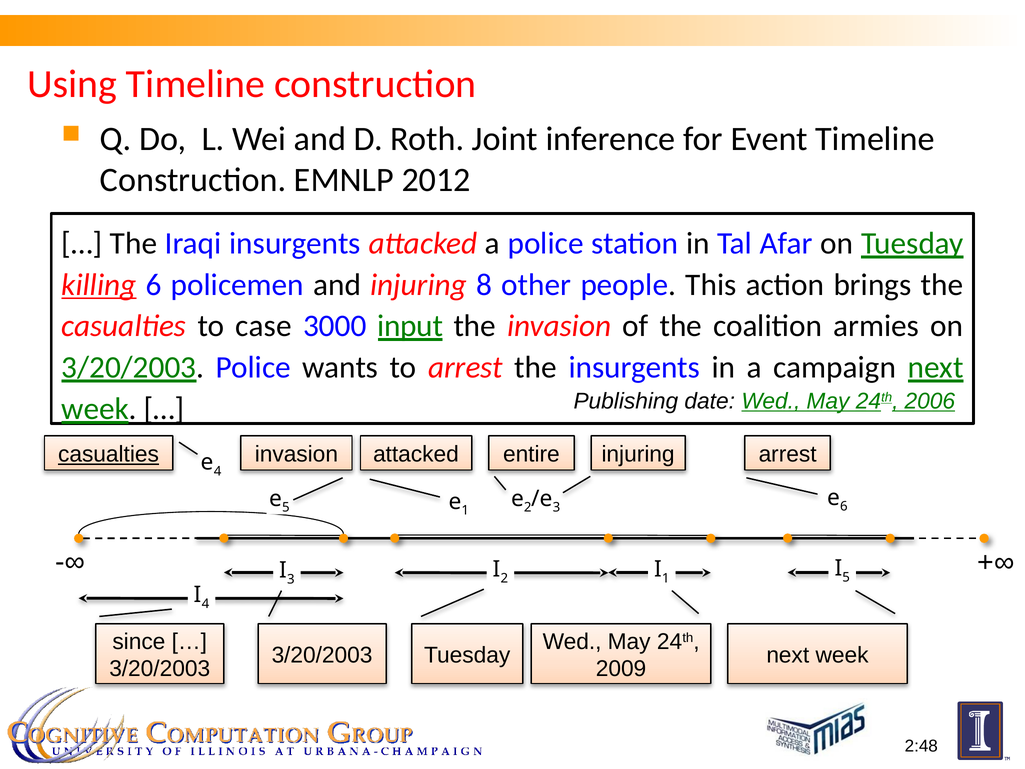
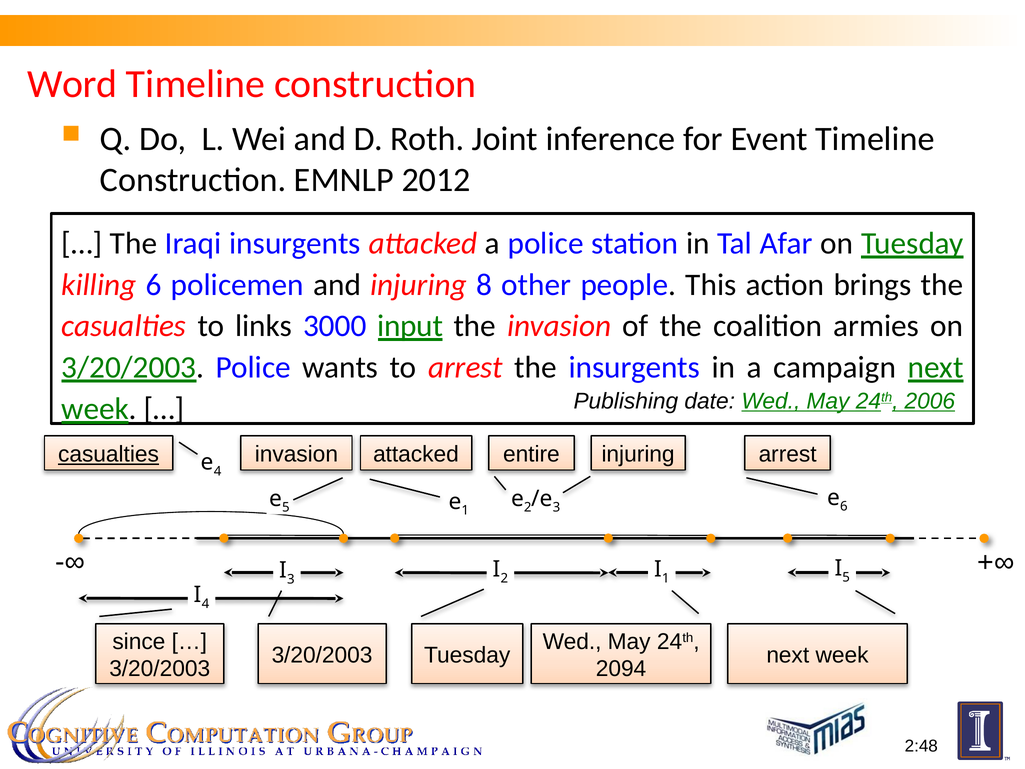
Using: Using -> Word (72, 84)
killing underline: present -> none (99, 285)
case: case -> links (264, 326)
2009: 2009 -> 2094 (621, 669)
